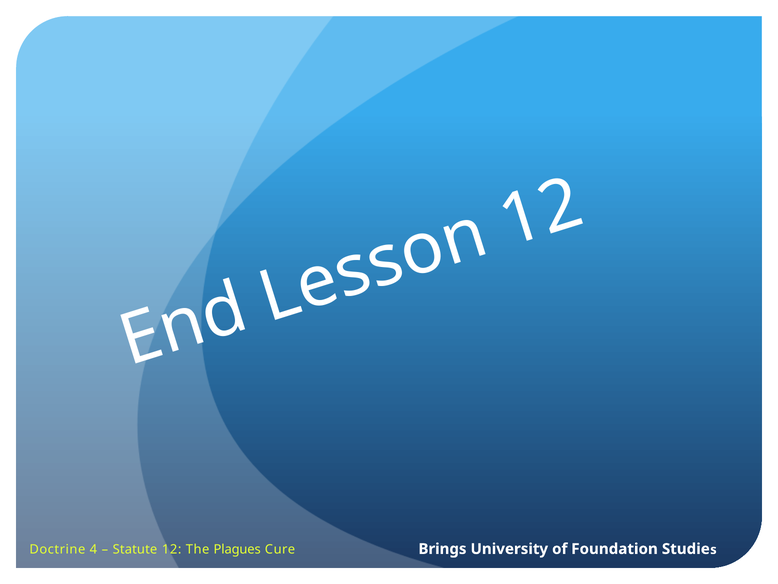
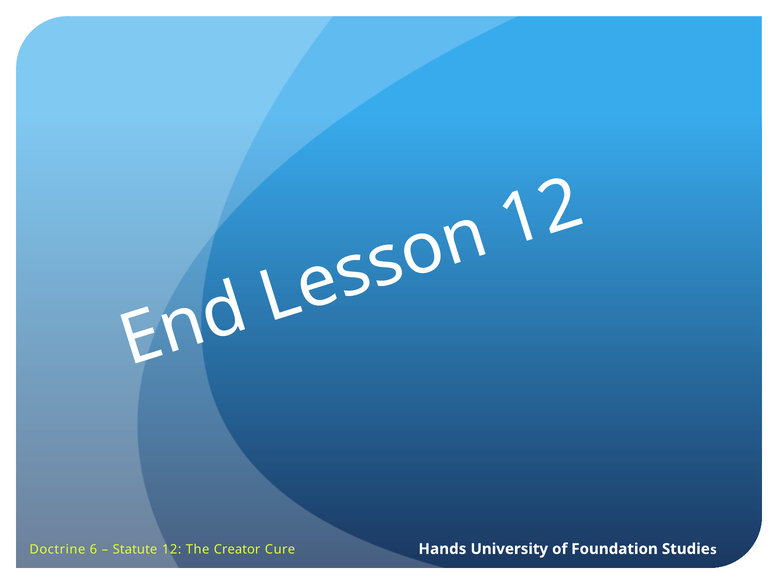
4: 4 -> 6 (93, 549)
Plagues: Plagues -> Creator (237, 549)
Brings: Brings -> Hands (442, 549)
